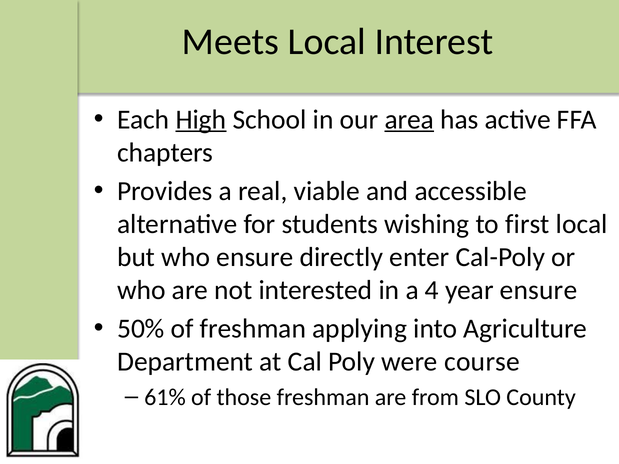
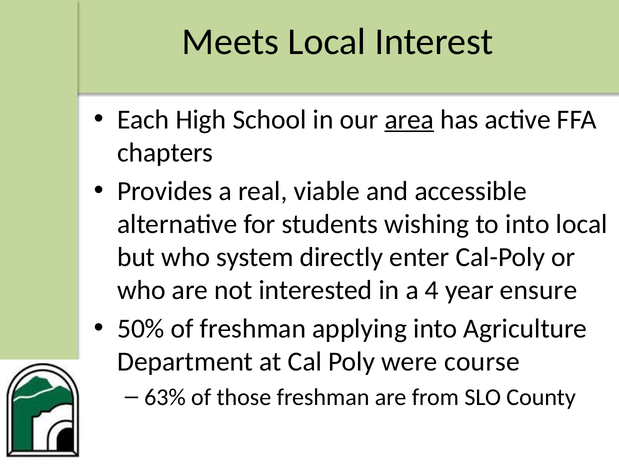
High underline: present -> none (201, 120)
to first: first -> into (527, 224)
who ensure: ensure -> system (255, 257)
61%: 61% -> 63% (165, 397)
